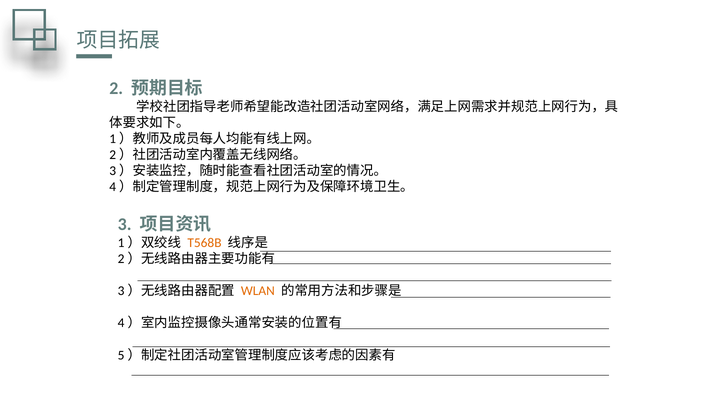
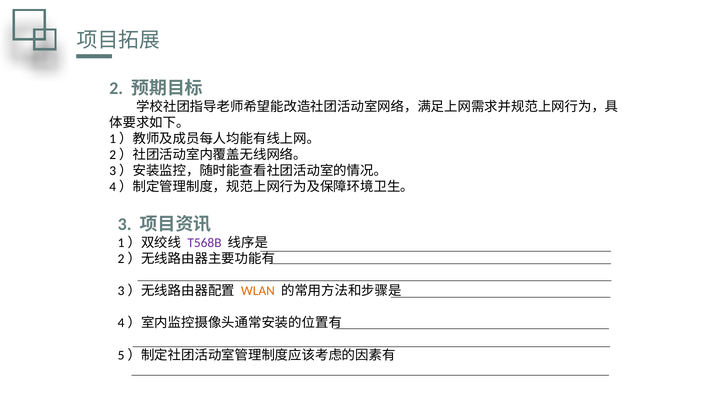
T568B colour: orange -> purple (204, 243)
